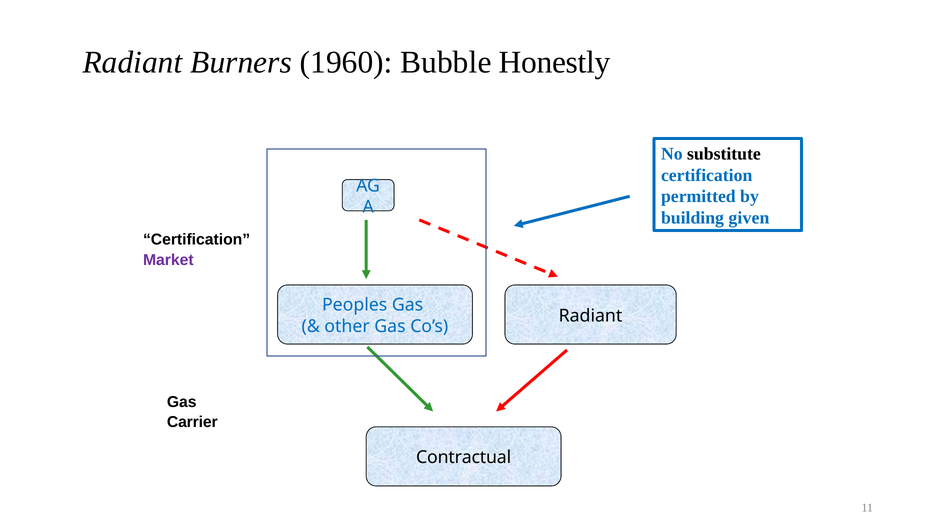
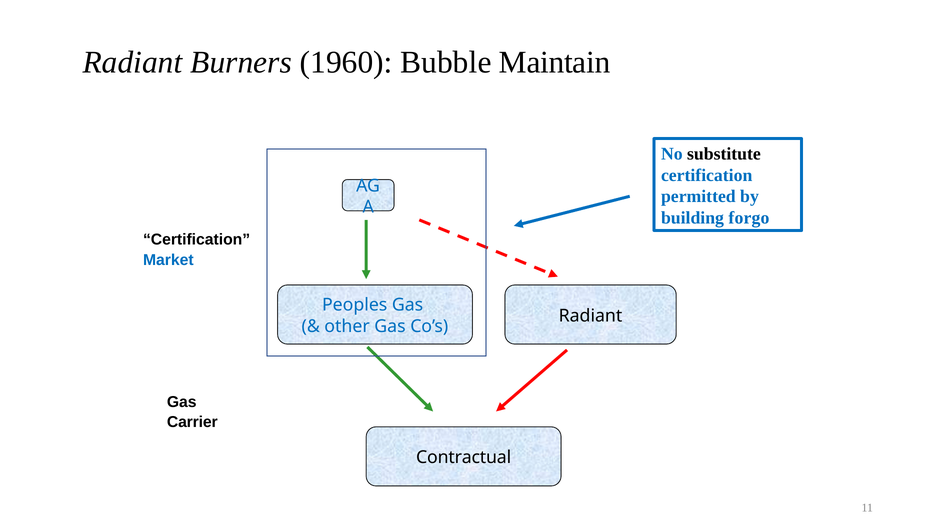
Honestly: Honestly -> Maintain (555, 62)
given: given -> forgo (749, 218)
Market colour: purple -> blue (168, 260)
